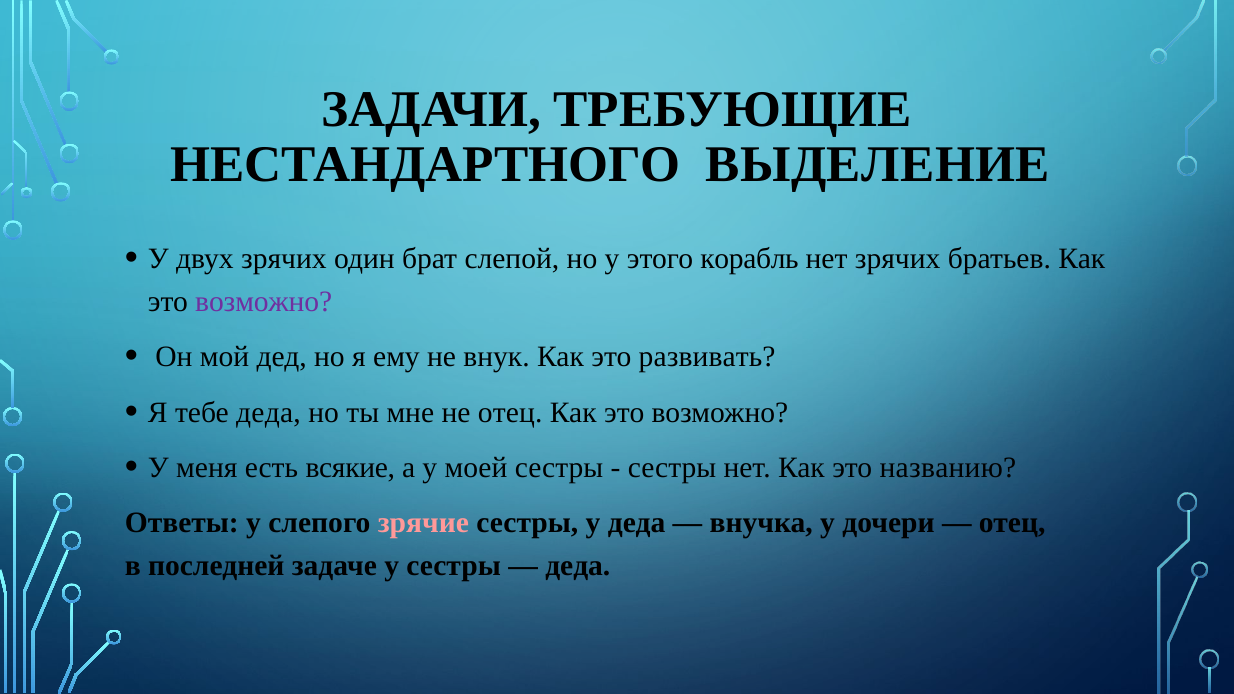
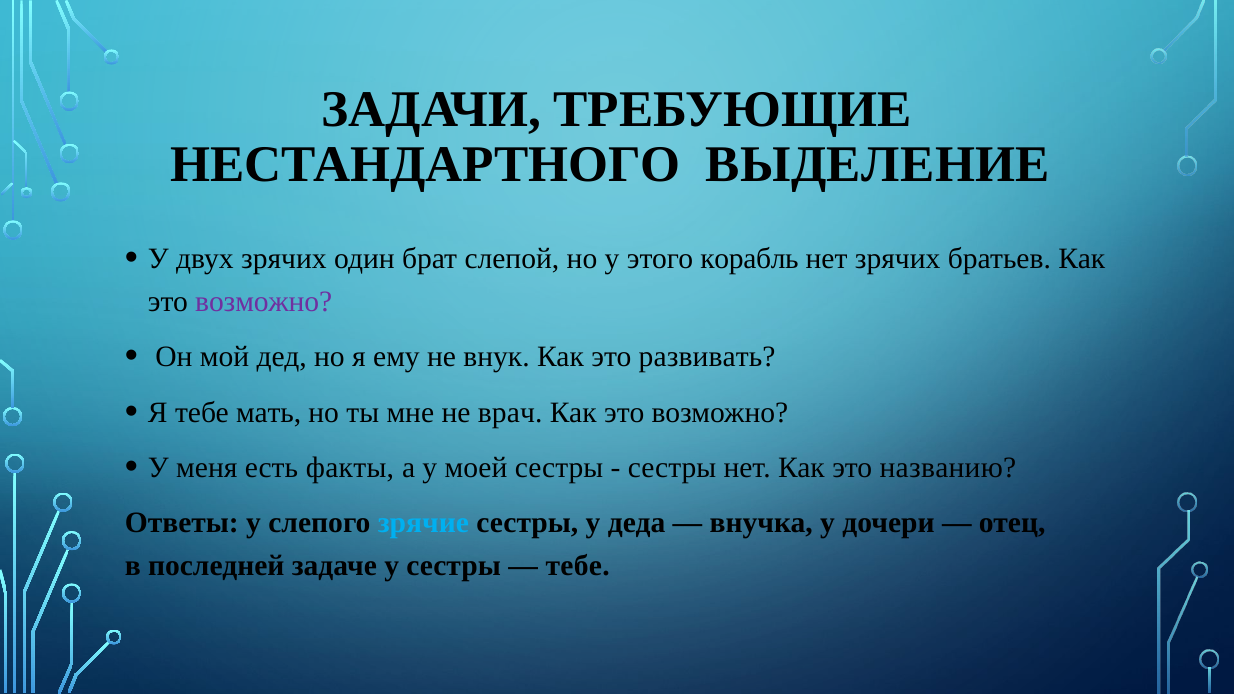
тебе деда: деда -> мать (269, 412)
не отец: отец -> врач (510, 412)
всякие: всякие -> факты (350, 468)
зрячие colour: pink -> light blue (423, 523)
деда: деда -> тебе (578, 566)
